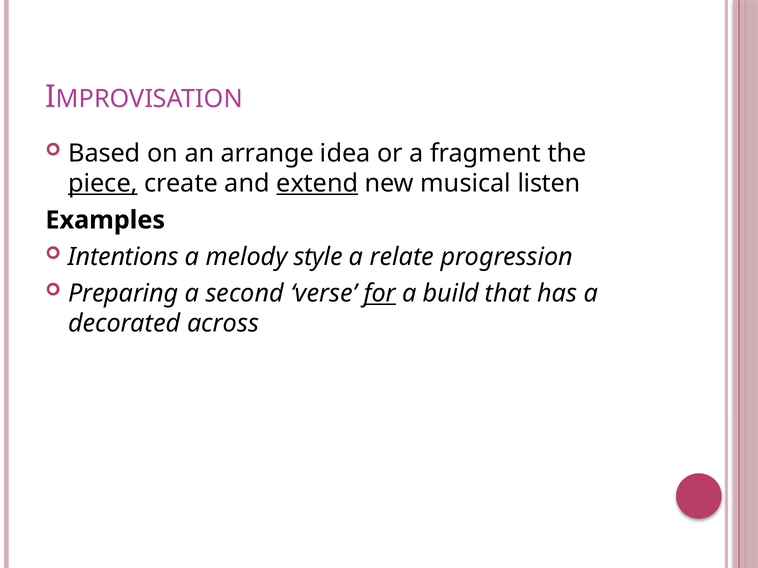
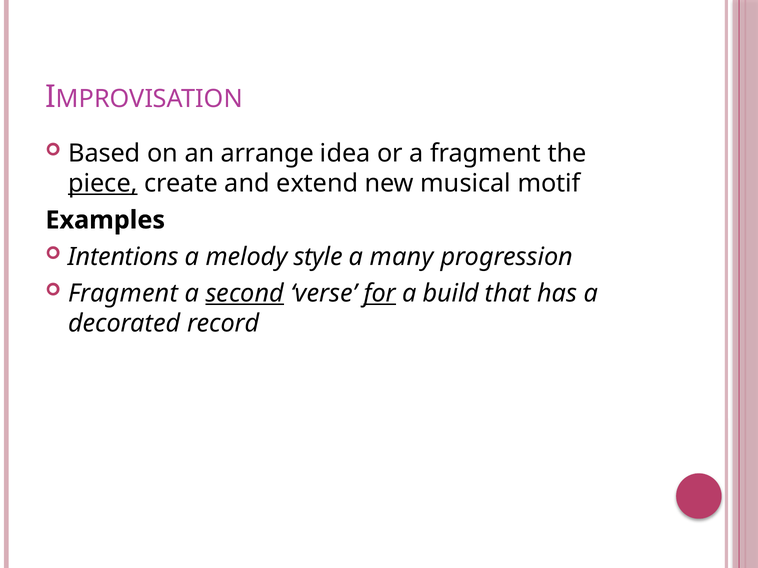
extend underline: present -> none (317, 184)
listen: listen -> motif (549, 184)
relate: relate -> many (402, 257)
Preparing: Preparing -> Fragment (123, 294)
second underline: none -> present (245, 294)
across: across -> record (223, 324)
